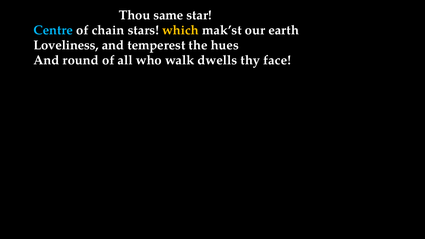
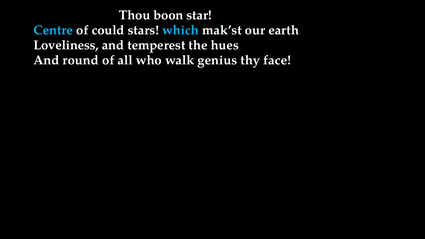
same: same -> boon (168, 15)
chain: chain -> could (108, 30)
which colour: yellow -> light blue (181, 30)
dwells: dwells -> genius (217, 60)
